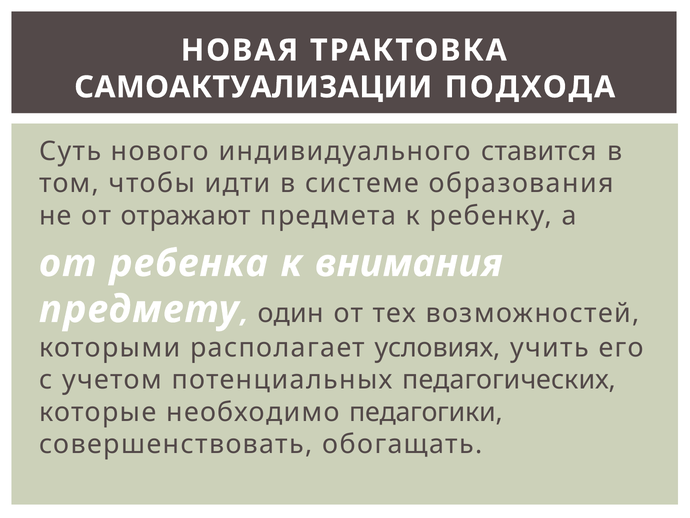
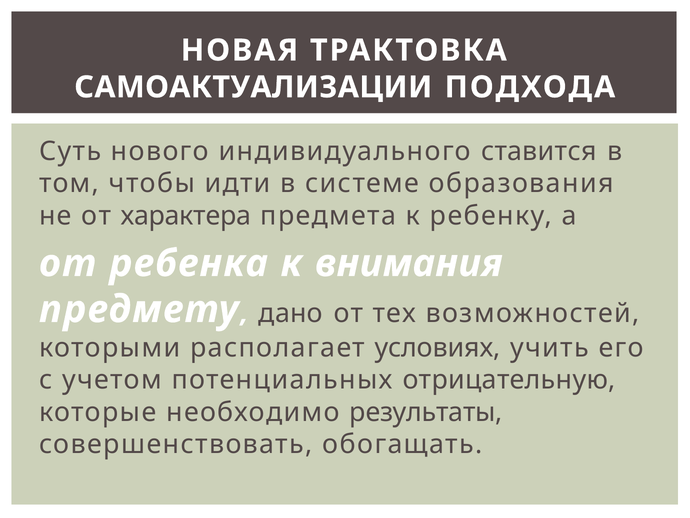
отражают: отражают -> характера (186, 216)
один: один -> дано (291, 313)
педагогических: педагогических -> отрицательную (509, 380)
педагогики: педагогики -> результаты (426, 412)
